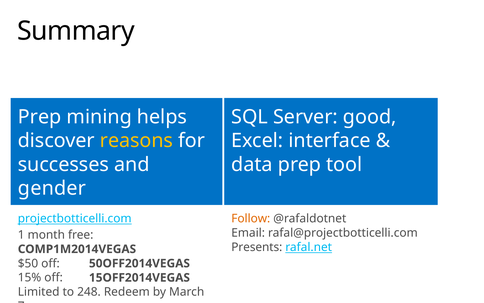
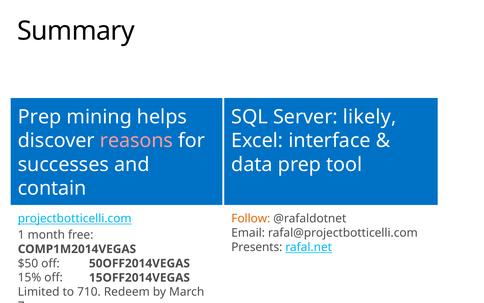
good: good -> likely (370, 117)
reasons colour: yellow -> pink (137, 141)
gender: gender -> contain (52, 188)
248: 248 -> 710 (89, 292)
